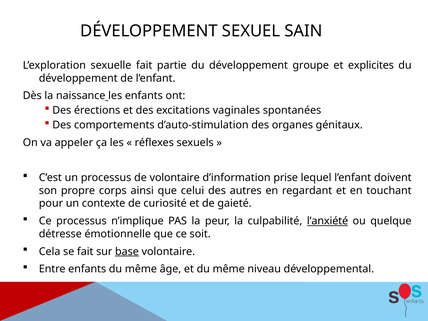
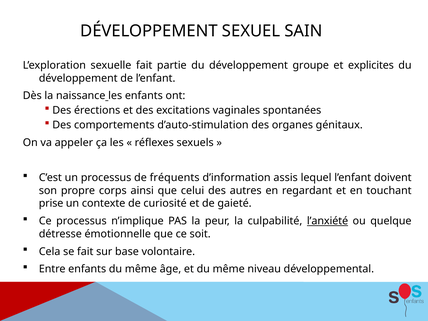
de volontaire: volontaire -> fréquents (175, 178)
prise: prise -> assis (286, 178)
pour: pour -> prise (51, 203)
base underline: present -> none (127, 251)
